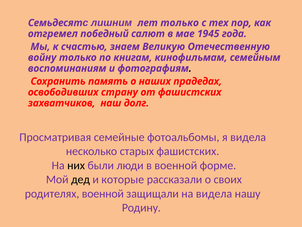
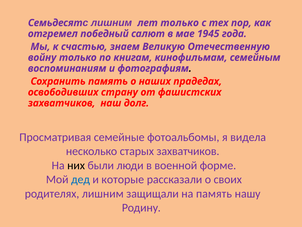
старых фашистских: фашистских -> захватчиков (188, 151)
дед colour: black -> blue (81, 179)
родителях военной: военной -> лишним (103, 193)
на видела: видела -> память (214, 193)
